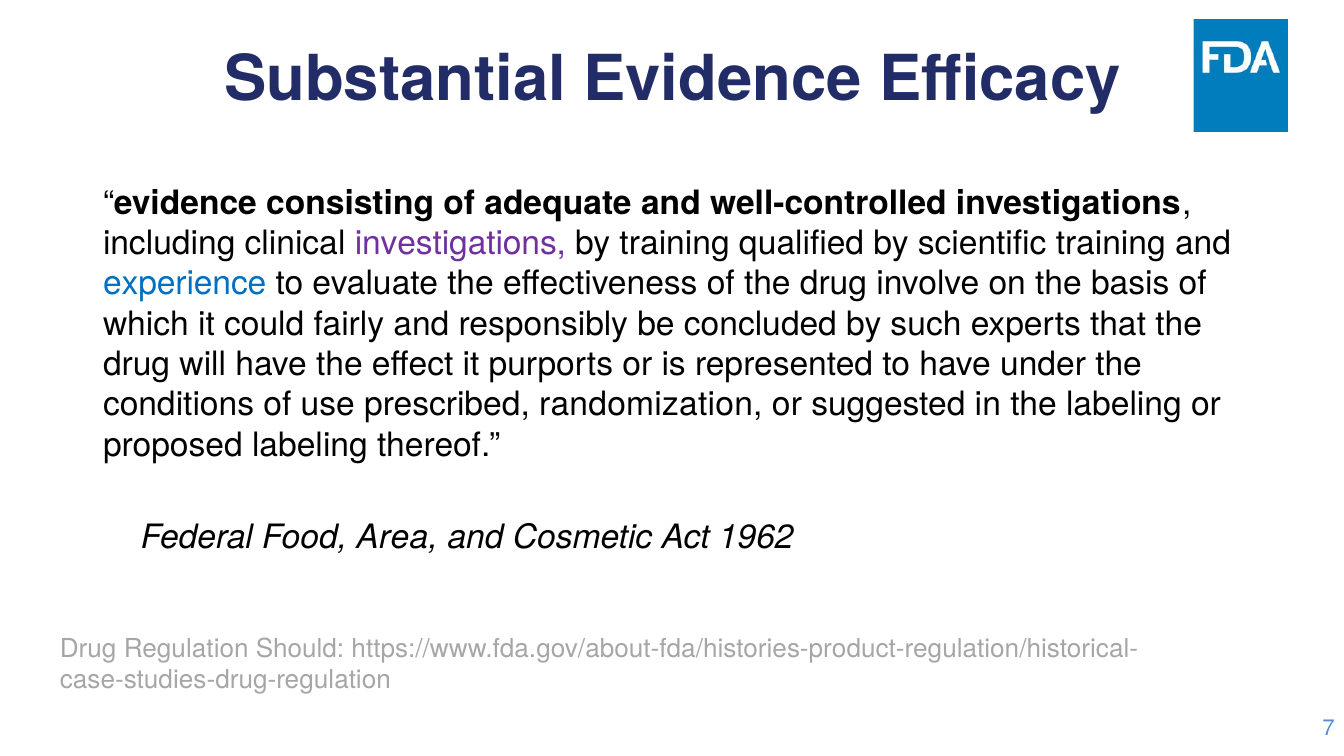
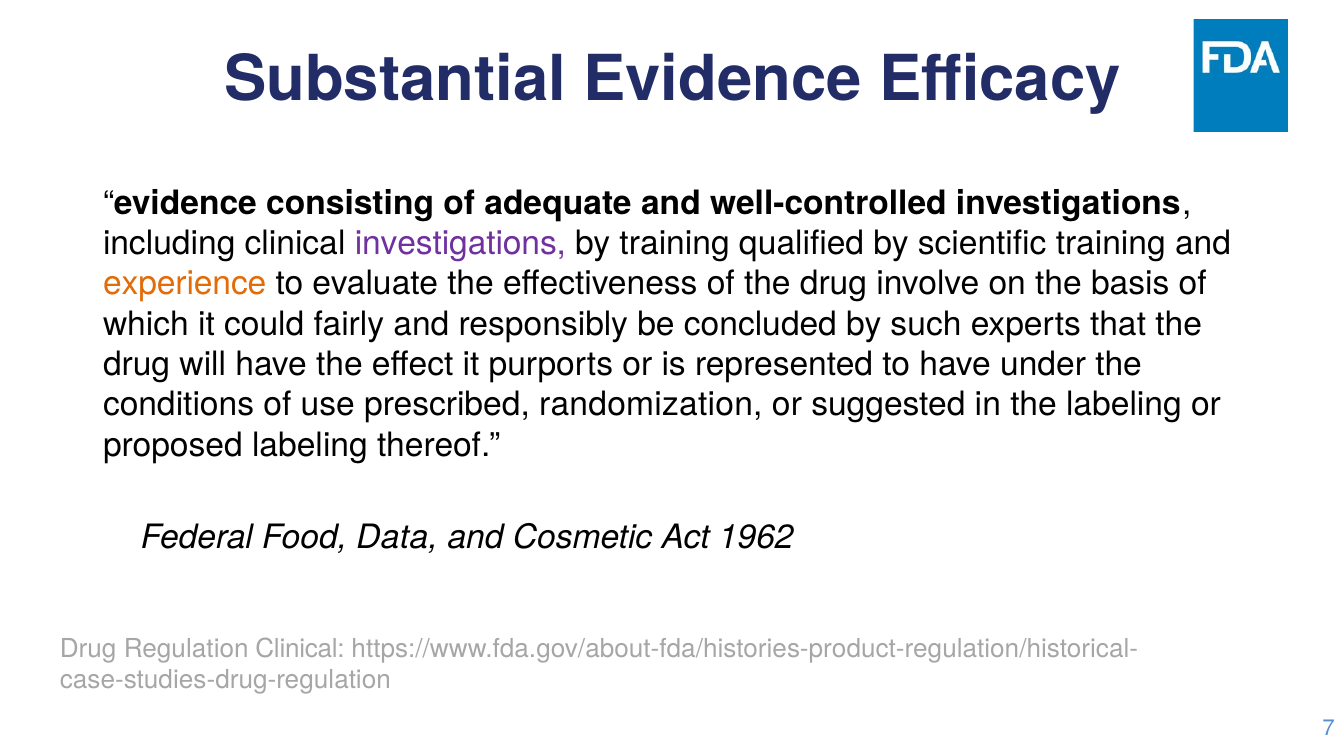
experience colour: blue -> orange (185, 284)
Area: Area -> Data (397, 538)
Regulation Should: Should -> Clinical (300, 648)
